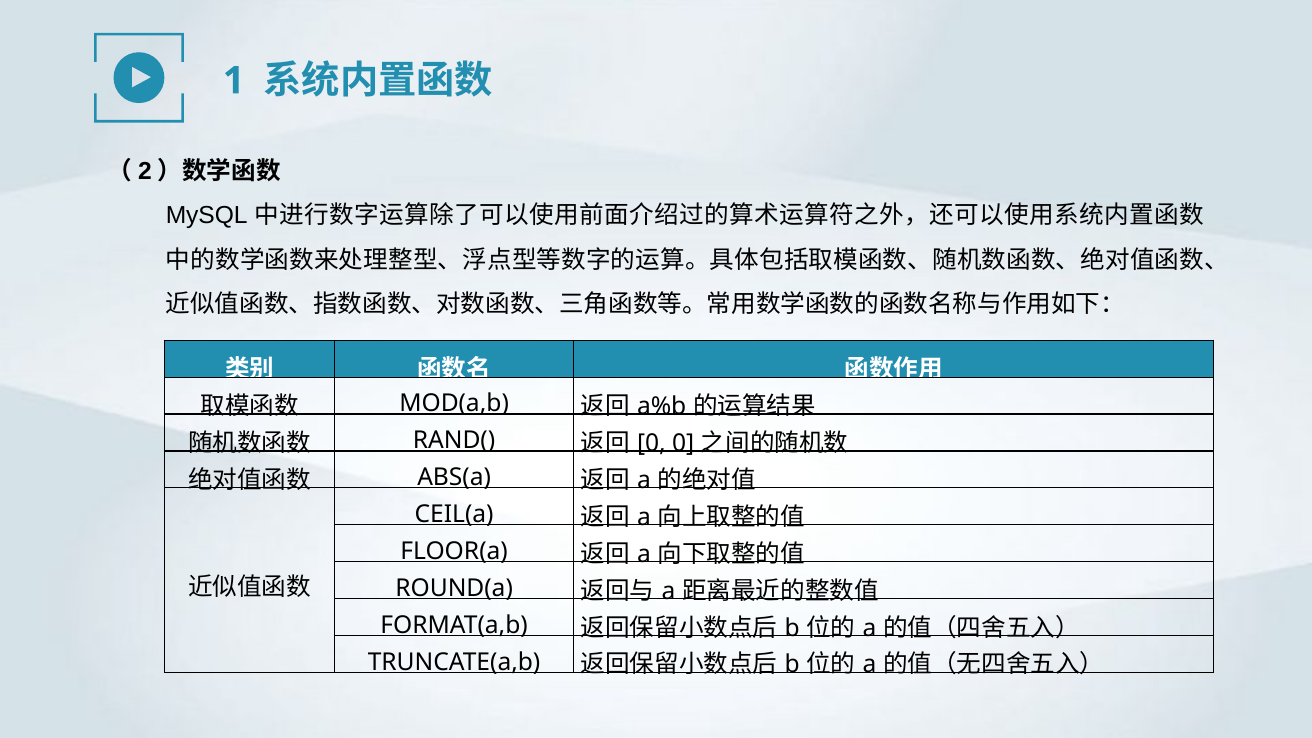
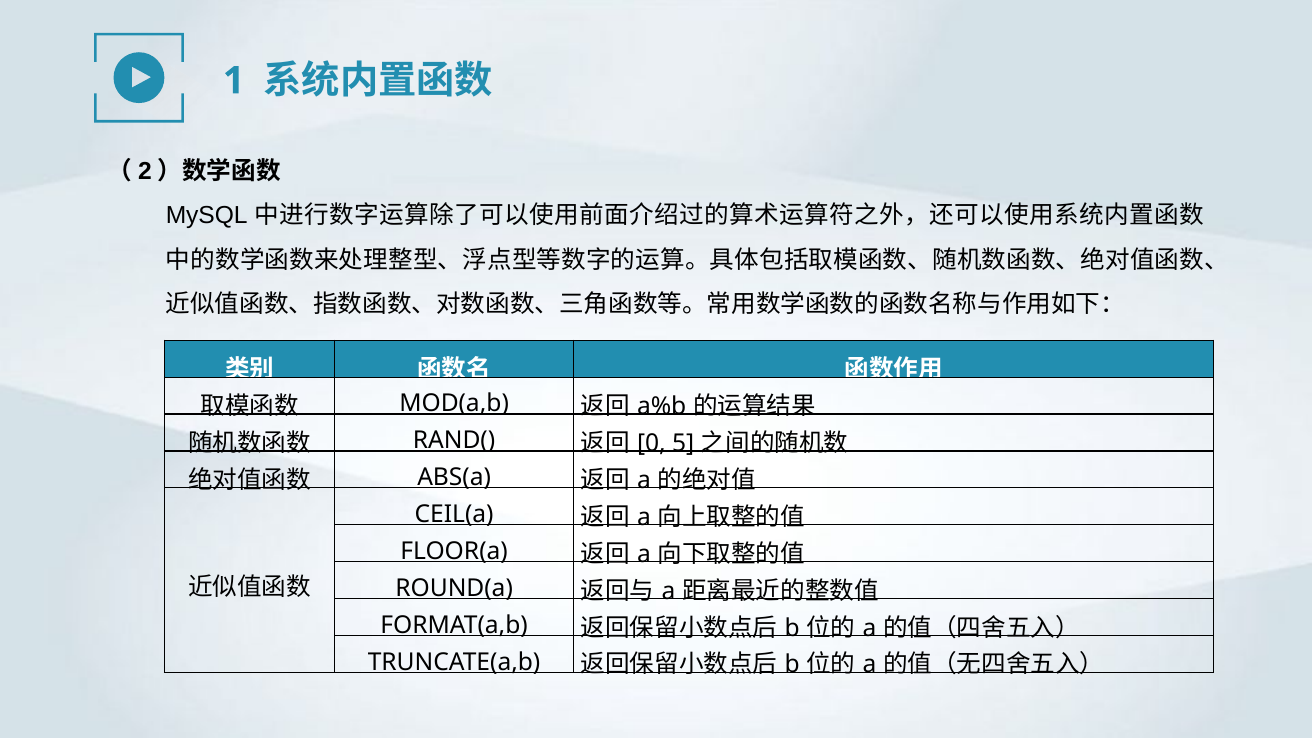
0: 0 -> 5 (683, 443)
